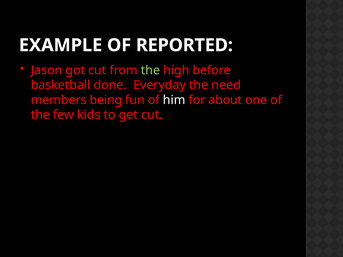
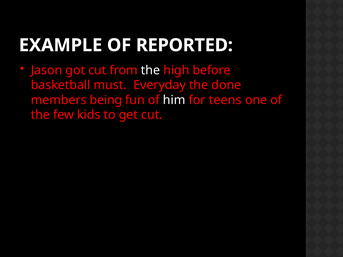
the colour: light green -> white (151, 70)
done: done -> must (110, 85)
need: need -> done (226, 85)
about: about -> teens (225, 100)
